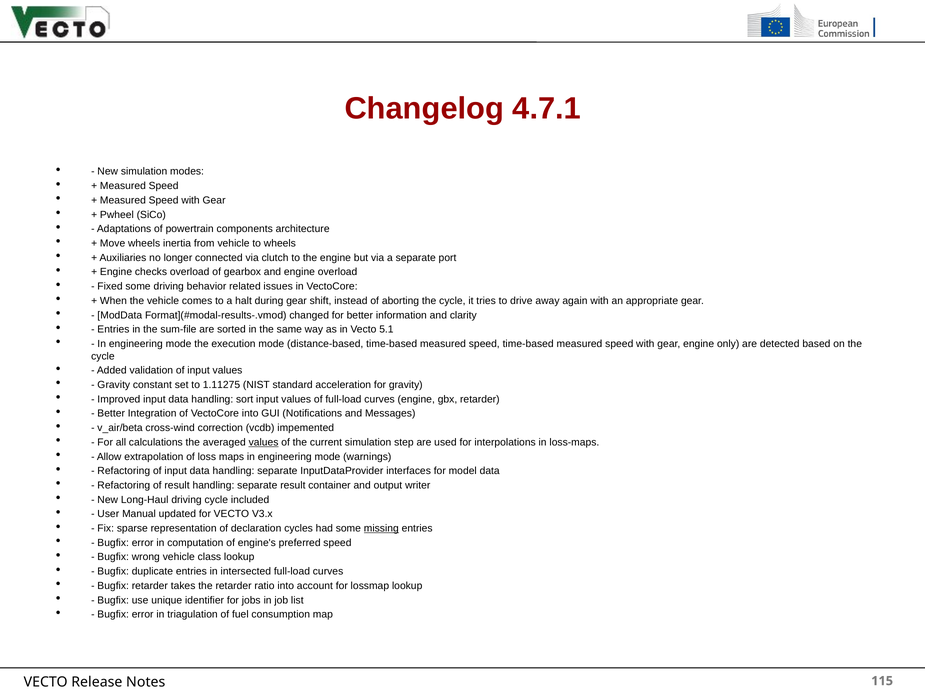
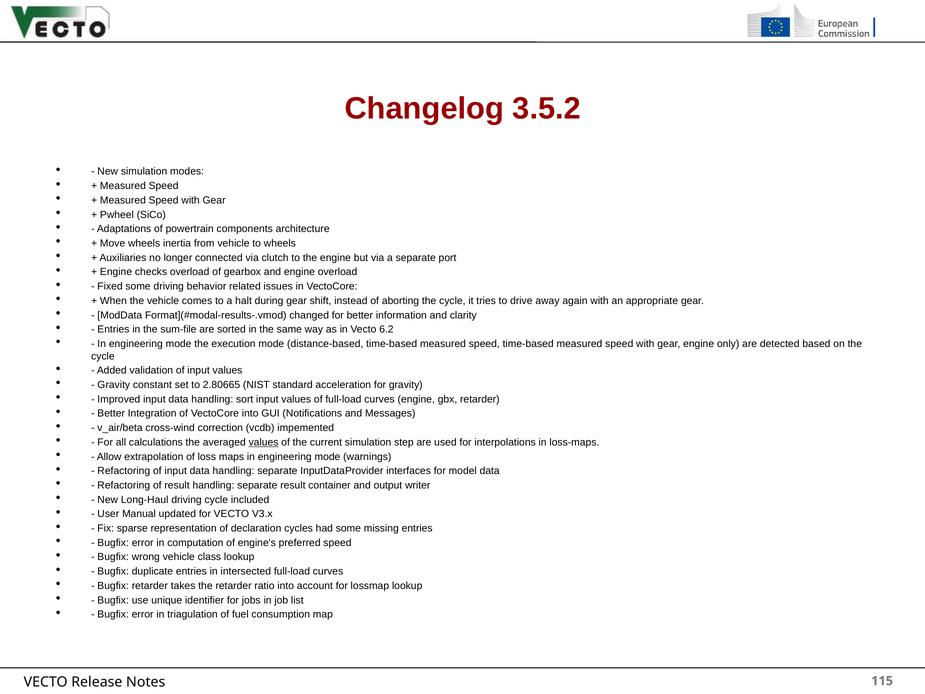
4.7.1: 4.7.1 -> 3.5.2 (547, 109)
5.1: 5.1 -> 6.2 (386, 329)
1.11275: 1.11275 -> 2.80665 (221, 385)
missing underline: present -> none (381, 528)
